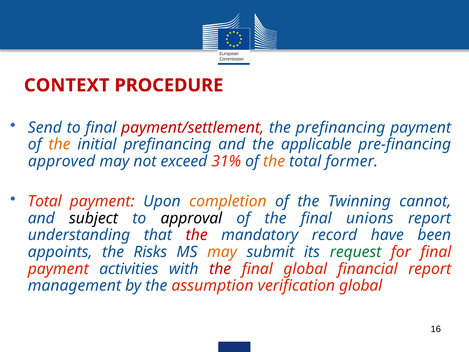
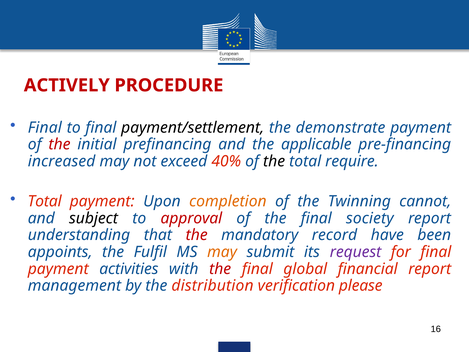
CONTEXT: CONTEXT -> ACTIVELY (67, 85)
Send: Send -> Final (45, 127)
payment/settlement colour: red -> black (193, 127)
the prefinancing: prefinancing -> demonstrate (341, 127)
the colour: orange -> red (59, 144)
approved: approved -> increased (62, 161)
31%: 31% -> 40% (226, 161)
the colour: orange -> black (274, 161)
former: former -> require (352, 161)
approval colour: black -> red (191, 218)
unions: unions -> society (370, 218)
Risks: Risks -> Fulfil (150, 252)
request colour: green -> purple (356, 252)
assumption: assumption -> distribution (213, 286)
verification global: global -> please (361, 286)
